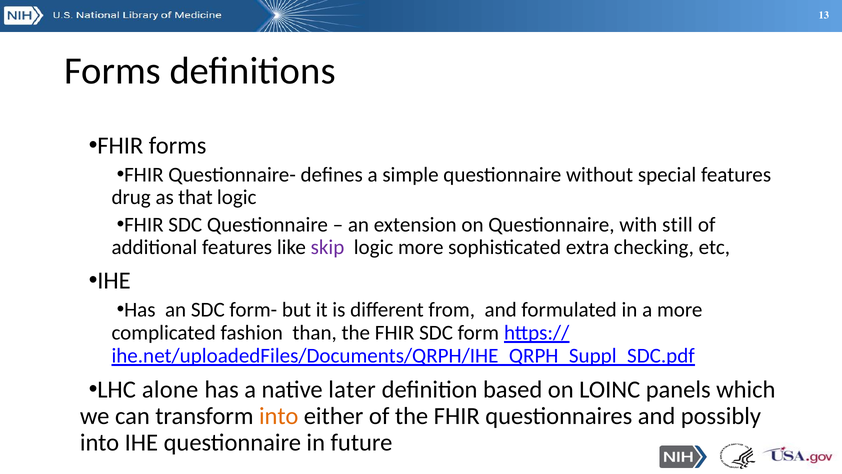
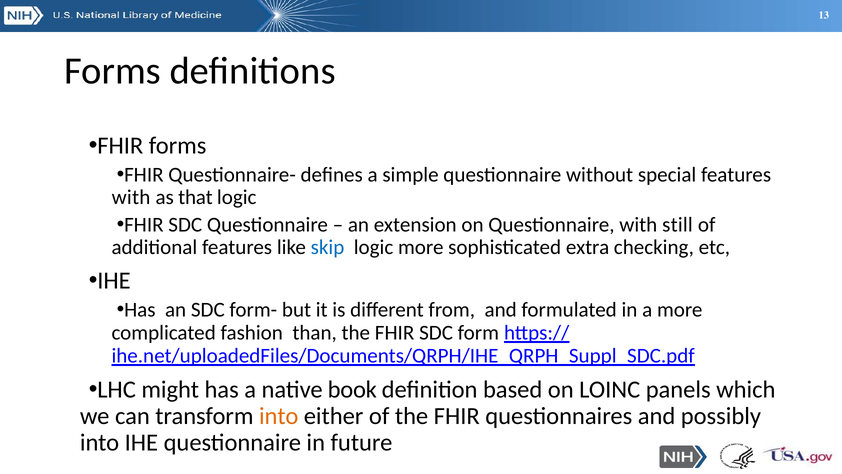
drug: drug -> with (131, 197)
skip colour: purple -> blue (327, 247)
alone: alone -> might (170, 389)
later: later -> book (352, 389)
